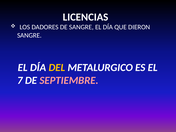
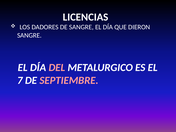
DEL colour: yellow -> pink (57, 67)
